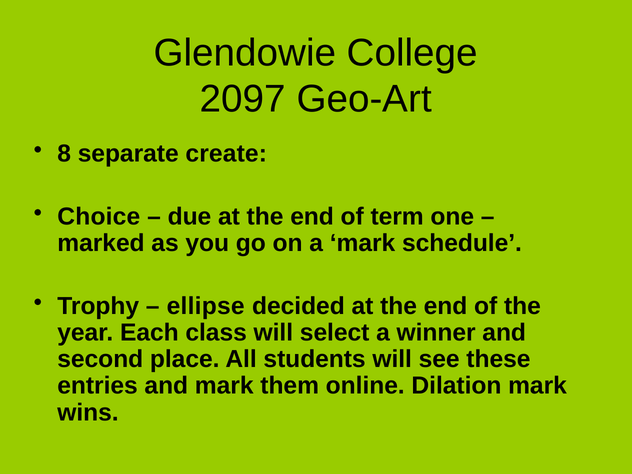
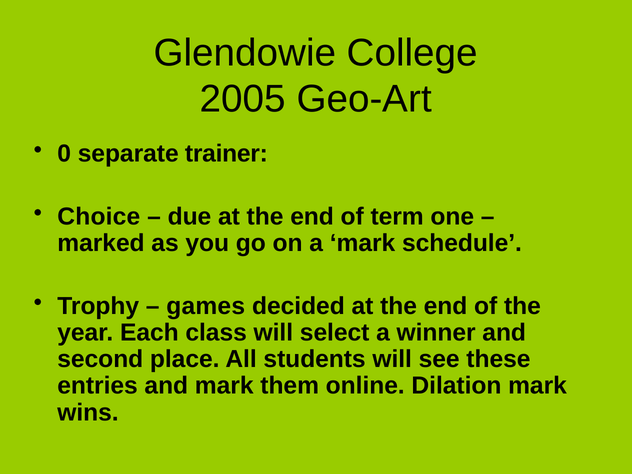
2097: 2097 -> 2005 (243, 99)
8: 8 -> 0 (64, 154)
create: create -> trainer (226, 154)
ellipse: ellipse -> games (206, 306)
